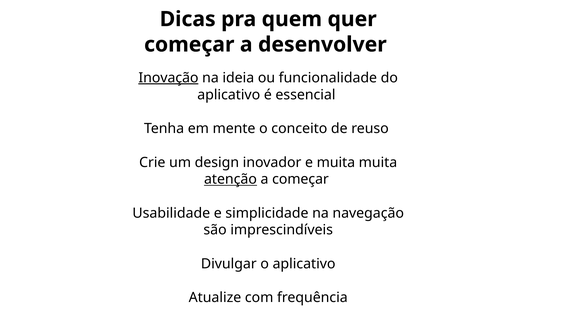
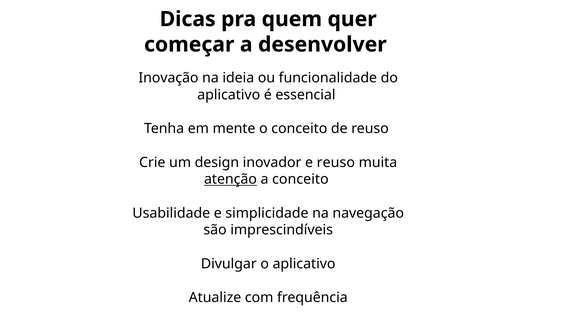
Inovação underline: present -> none (168, 78)
e muita: muita -> reuso (336, 163)
a começar: começar -> conceito (300, 179)
